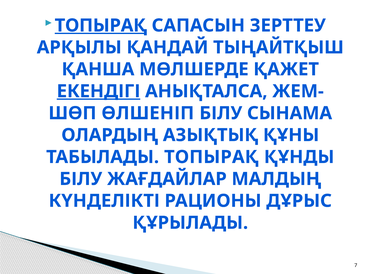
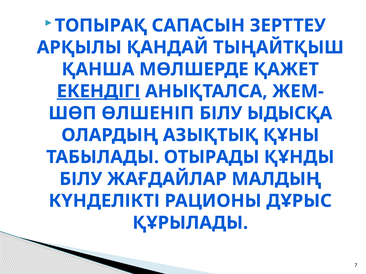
ТОПЫРАҚ underline: present -> none (101, 26)
СЫНАМА: СЫНАМА -> ЫДЫСҚА (290, 113)
ТАБЫЛАДЫ ТОПЫРАҚ: ТОПЫРАҚ -> ОТЫРАДЫ (212, 157)
